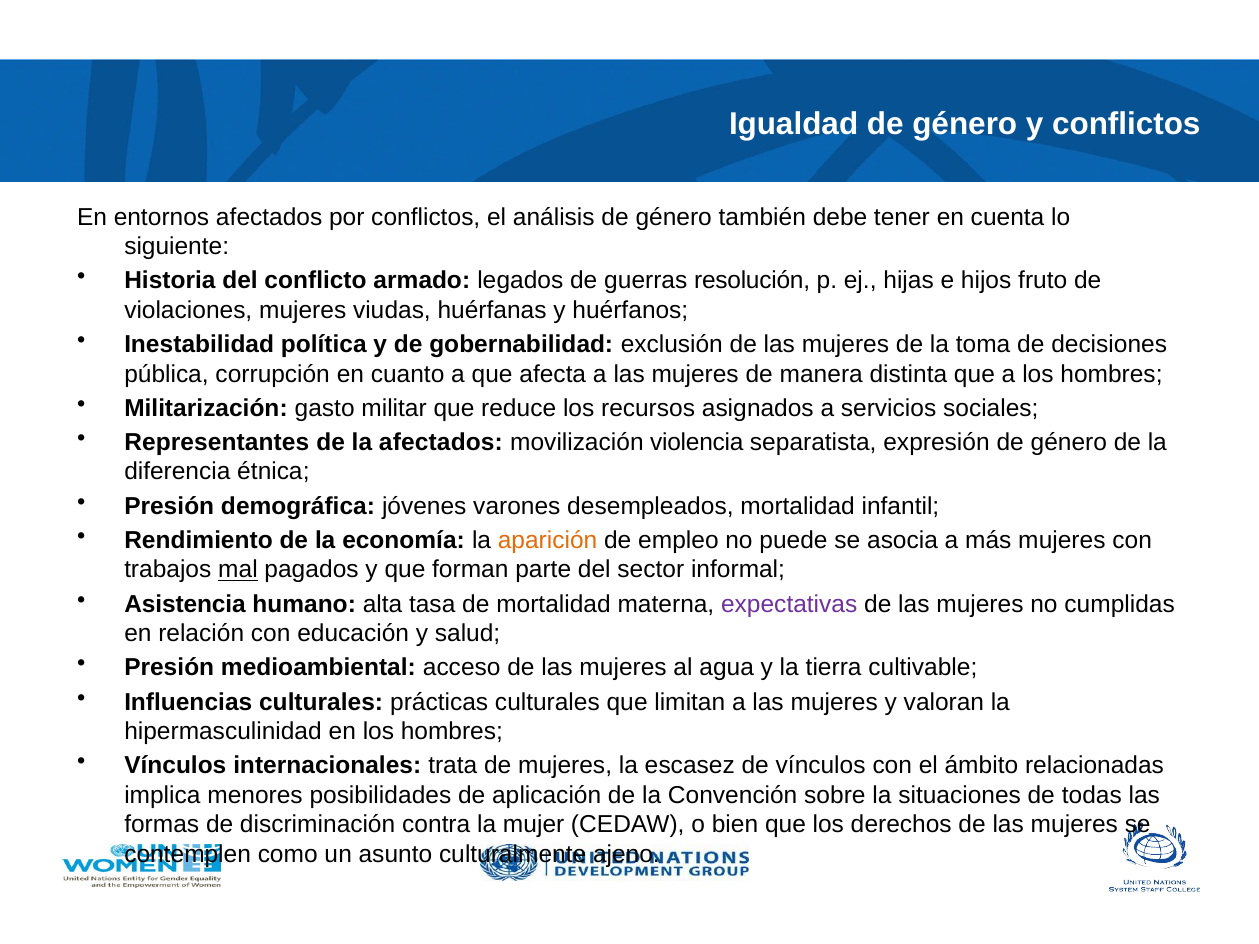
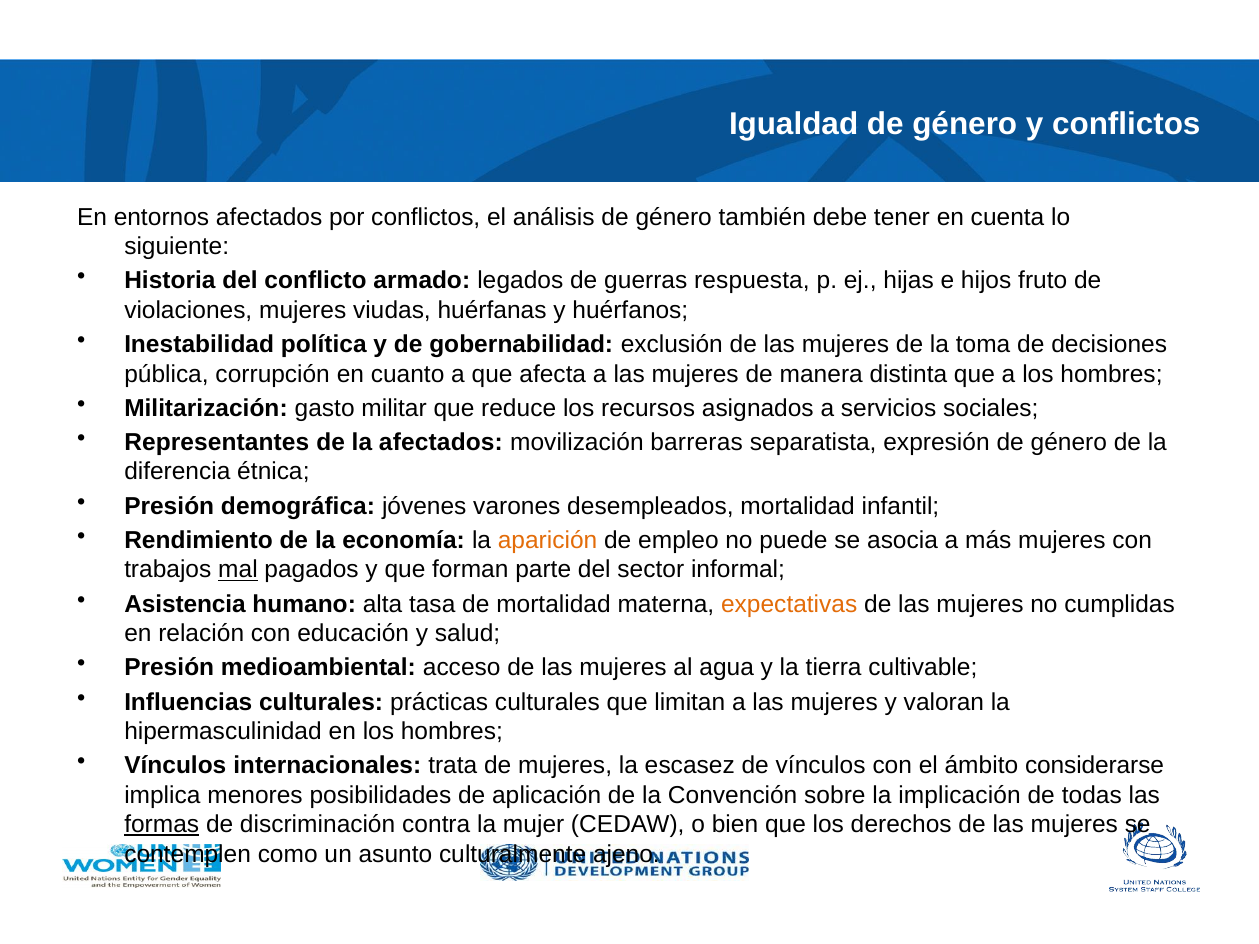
resolución: resolución -> respuesta (752, 281)
violencia: violencia -> barreras (697, 443)
expectativas colour: purple -> orange (789, 604)
relacionadas: relacionadas -> considerarse (1095, 766)
situaciones: situaciones -> implicación (960, 795)
formas underline: none -> present (162, 825)
